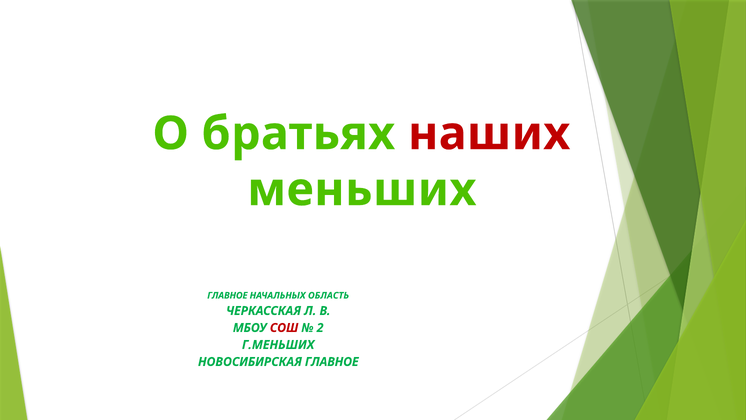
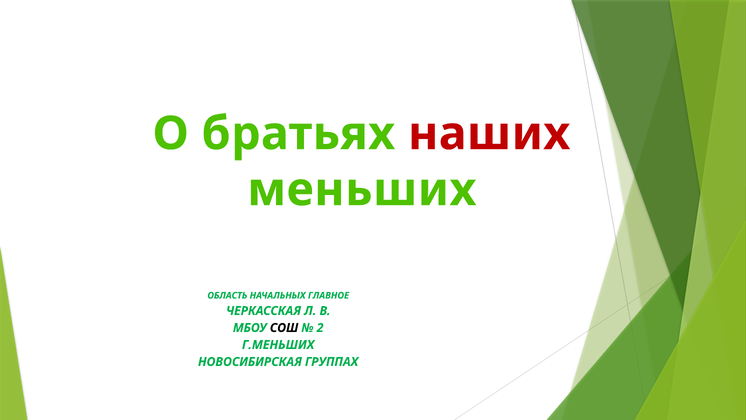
ГЛАВНОЕ: ГЛАВНОЕ -> ОБЛАСТЬ (227, 295)
ОБЛАСТЬ: ОБЛАСТЬ -> ГЛАВНОЕ (329, 295)
СОШ colour: red -> black (284, 328)
НОВОСИБИРСКАЯ ГЛАВНОЕ: ГЛАВНОЕ -> ГРУППАХ (332, 362)
